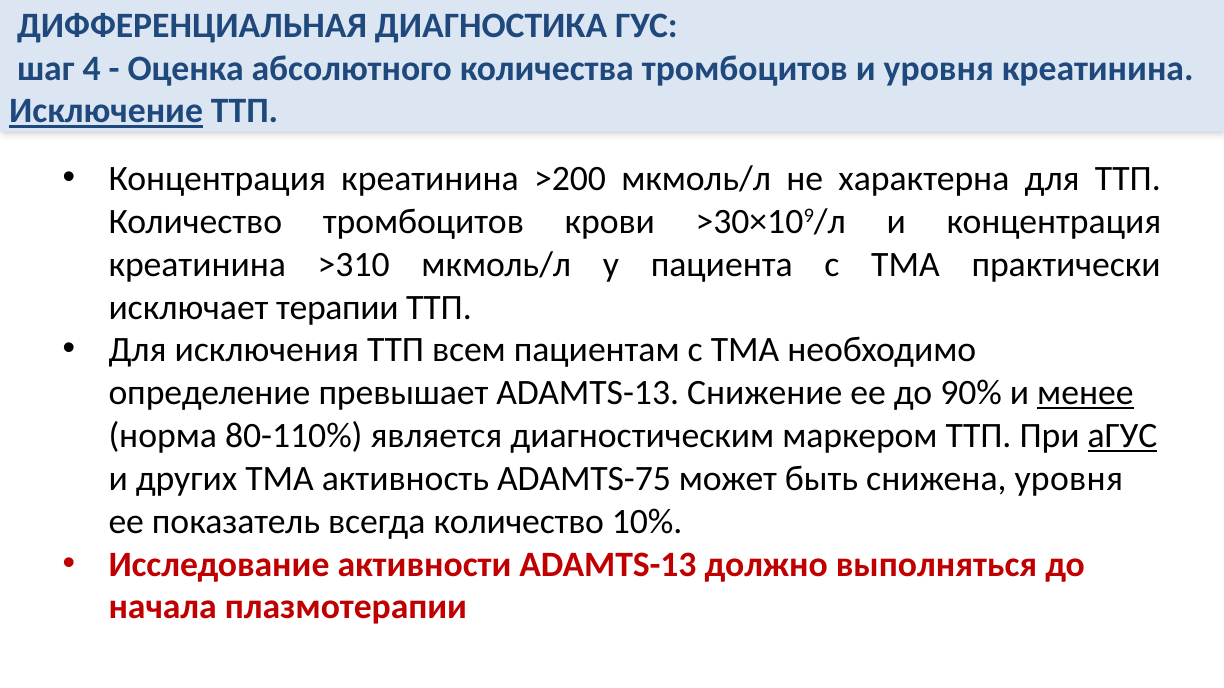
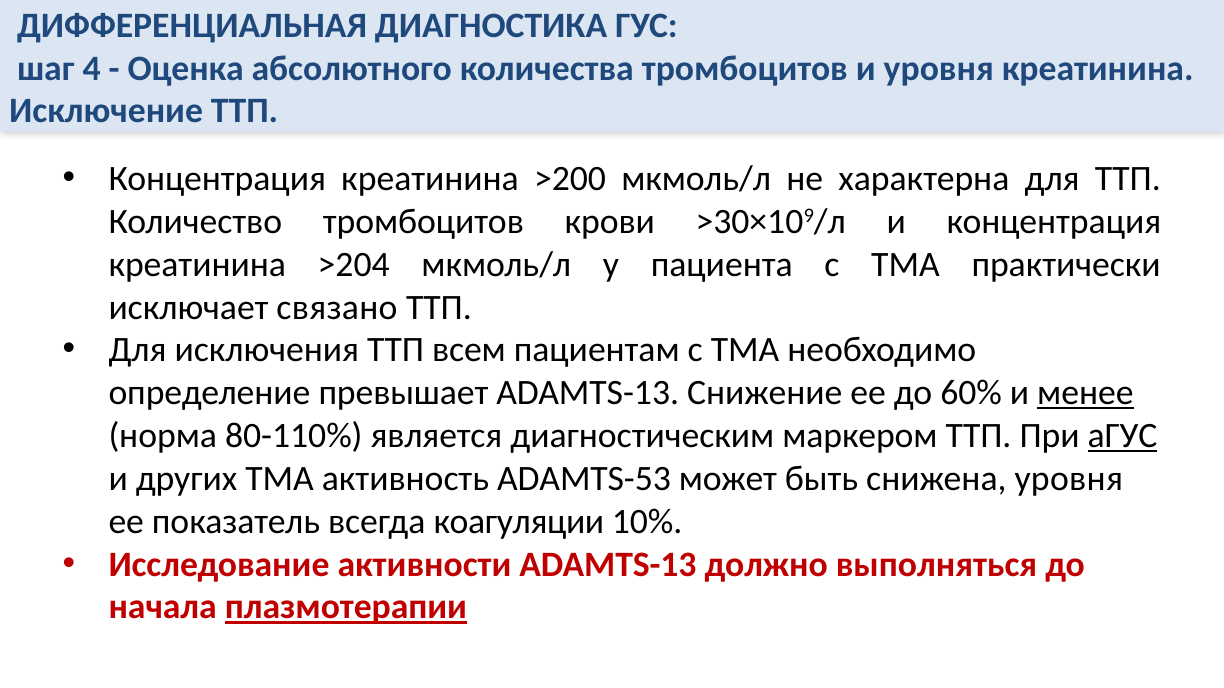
Исключение underline: present -> none (106, 111)
>310: >310 -> >204 (354, 265)
терапии: терапии -> связано (337, 307)
90%: 90% -> 60% (971, 393)
ADAMTS-75: ADAMTS-75 -> ADAMTS-53 (584, 479)
всегда количество: количество -> коагуляции (519, 522)
плазмотерапии underline: none -> present (346, 608)
